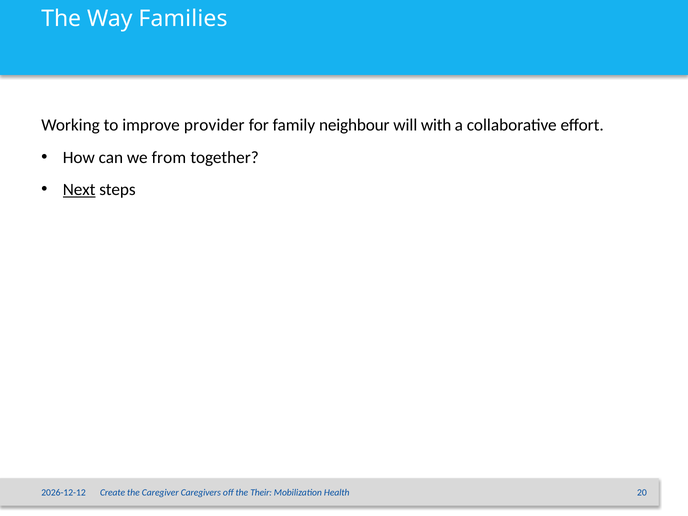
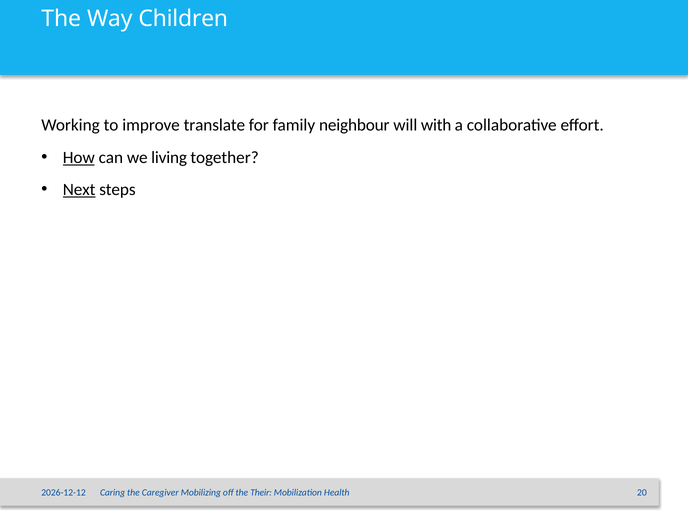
Families: Families -> Children (183, 19)
provider: provider -> translate (214, 125)
How underline: none -> present (79, 157)
from: from -> living (169, 157)
Create: Create -> Caring (113, 493)
Caregivers: Caregivers -> Mobilizing (201, 493)
